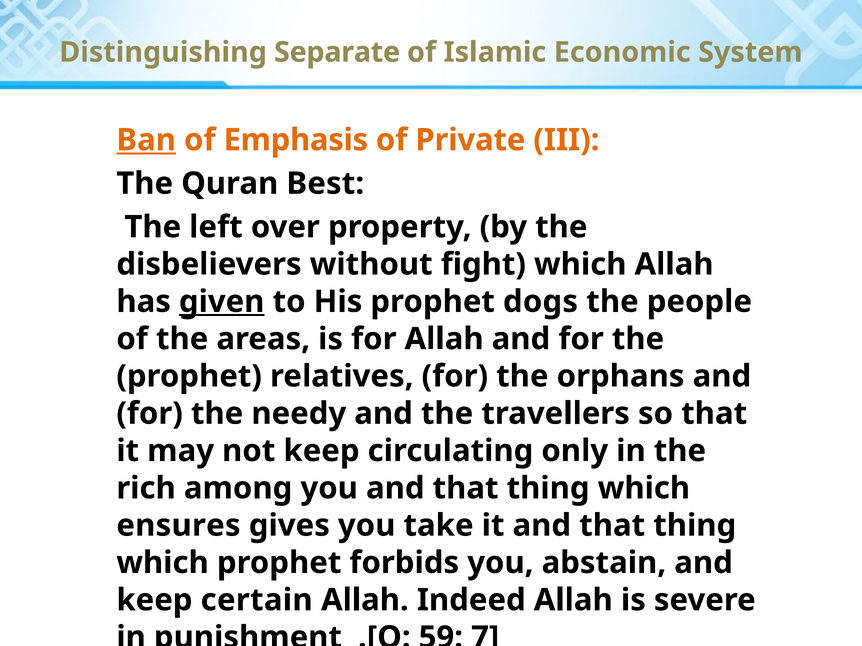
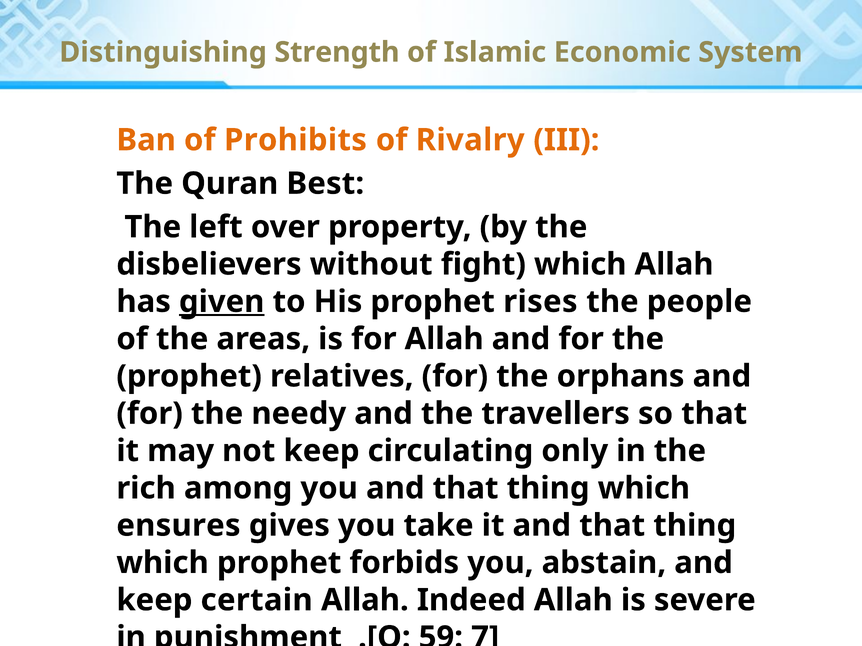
Separate: Separate -> Strength (337, 52)
Ban underline: present -> none (146, 140)
Emphasis: Emphasis -> Prohibits (296, 140)
Private: Private -> Rivalry (470, 140)
dogs: dogs -> rises (540, 302)
